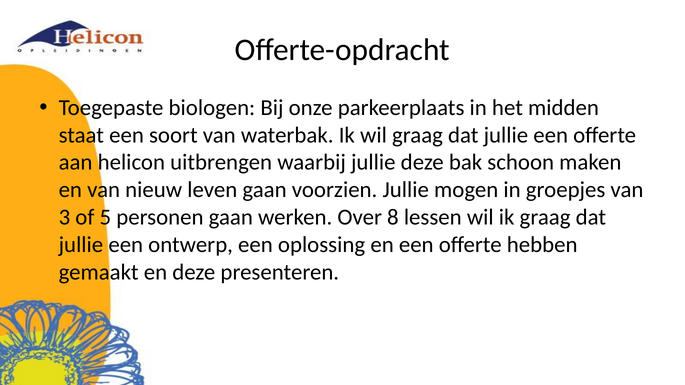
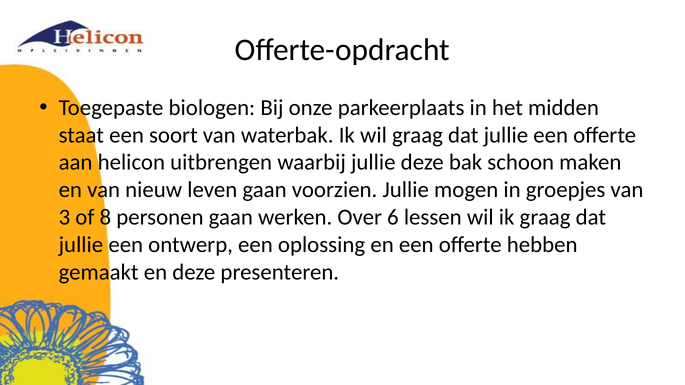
5: 5 -> 8 (105, 217)
8: 8 -> 6 (393, 217)
